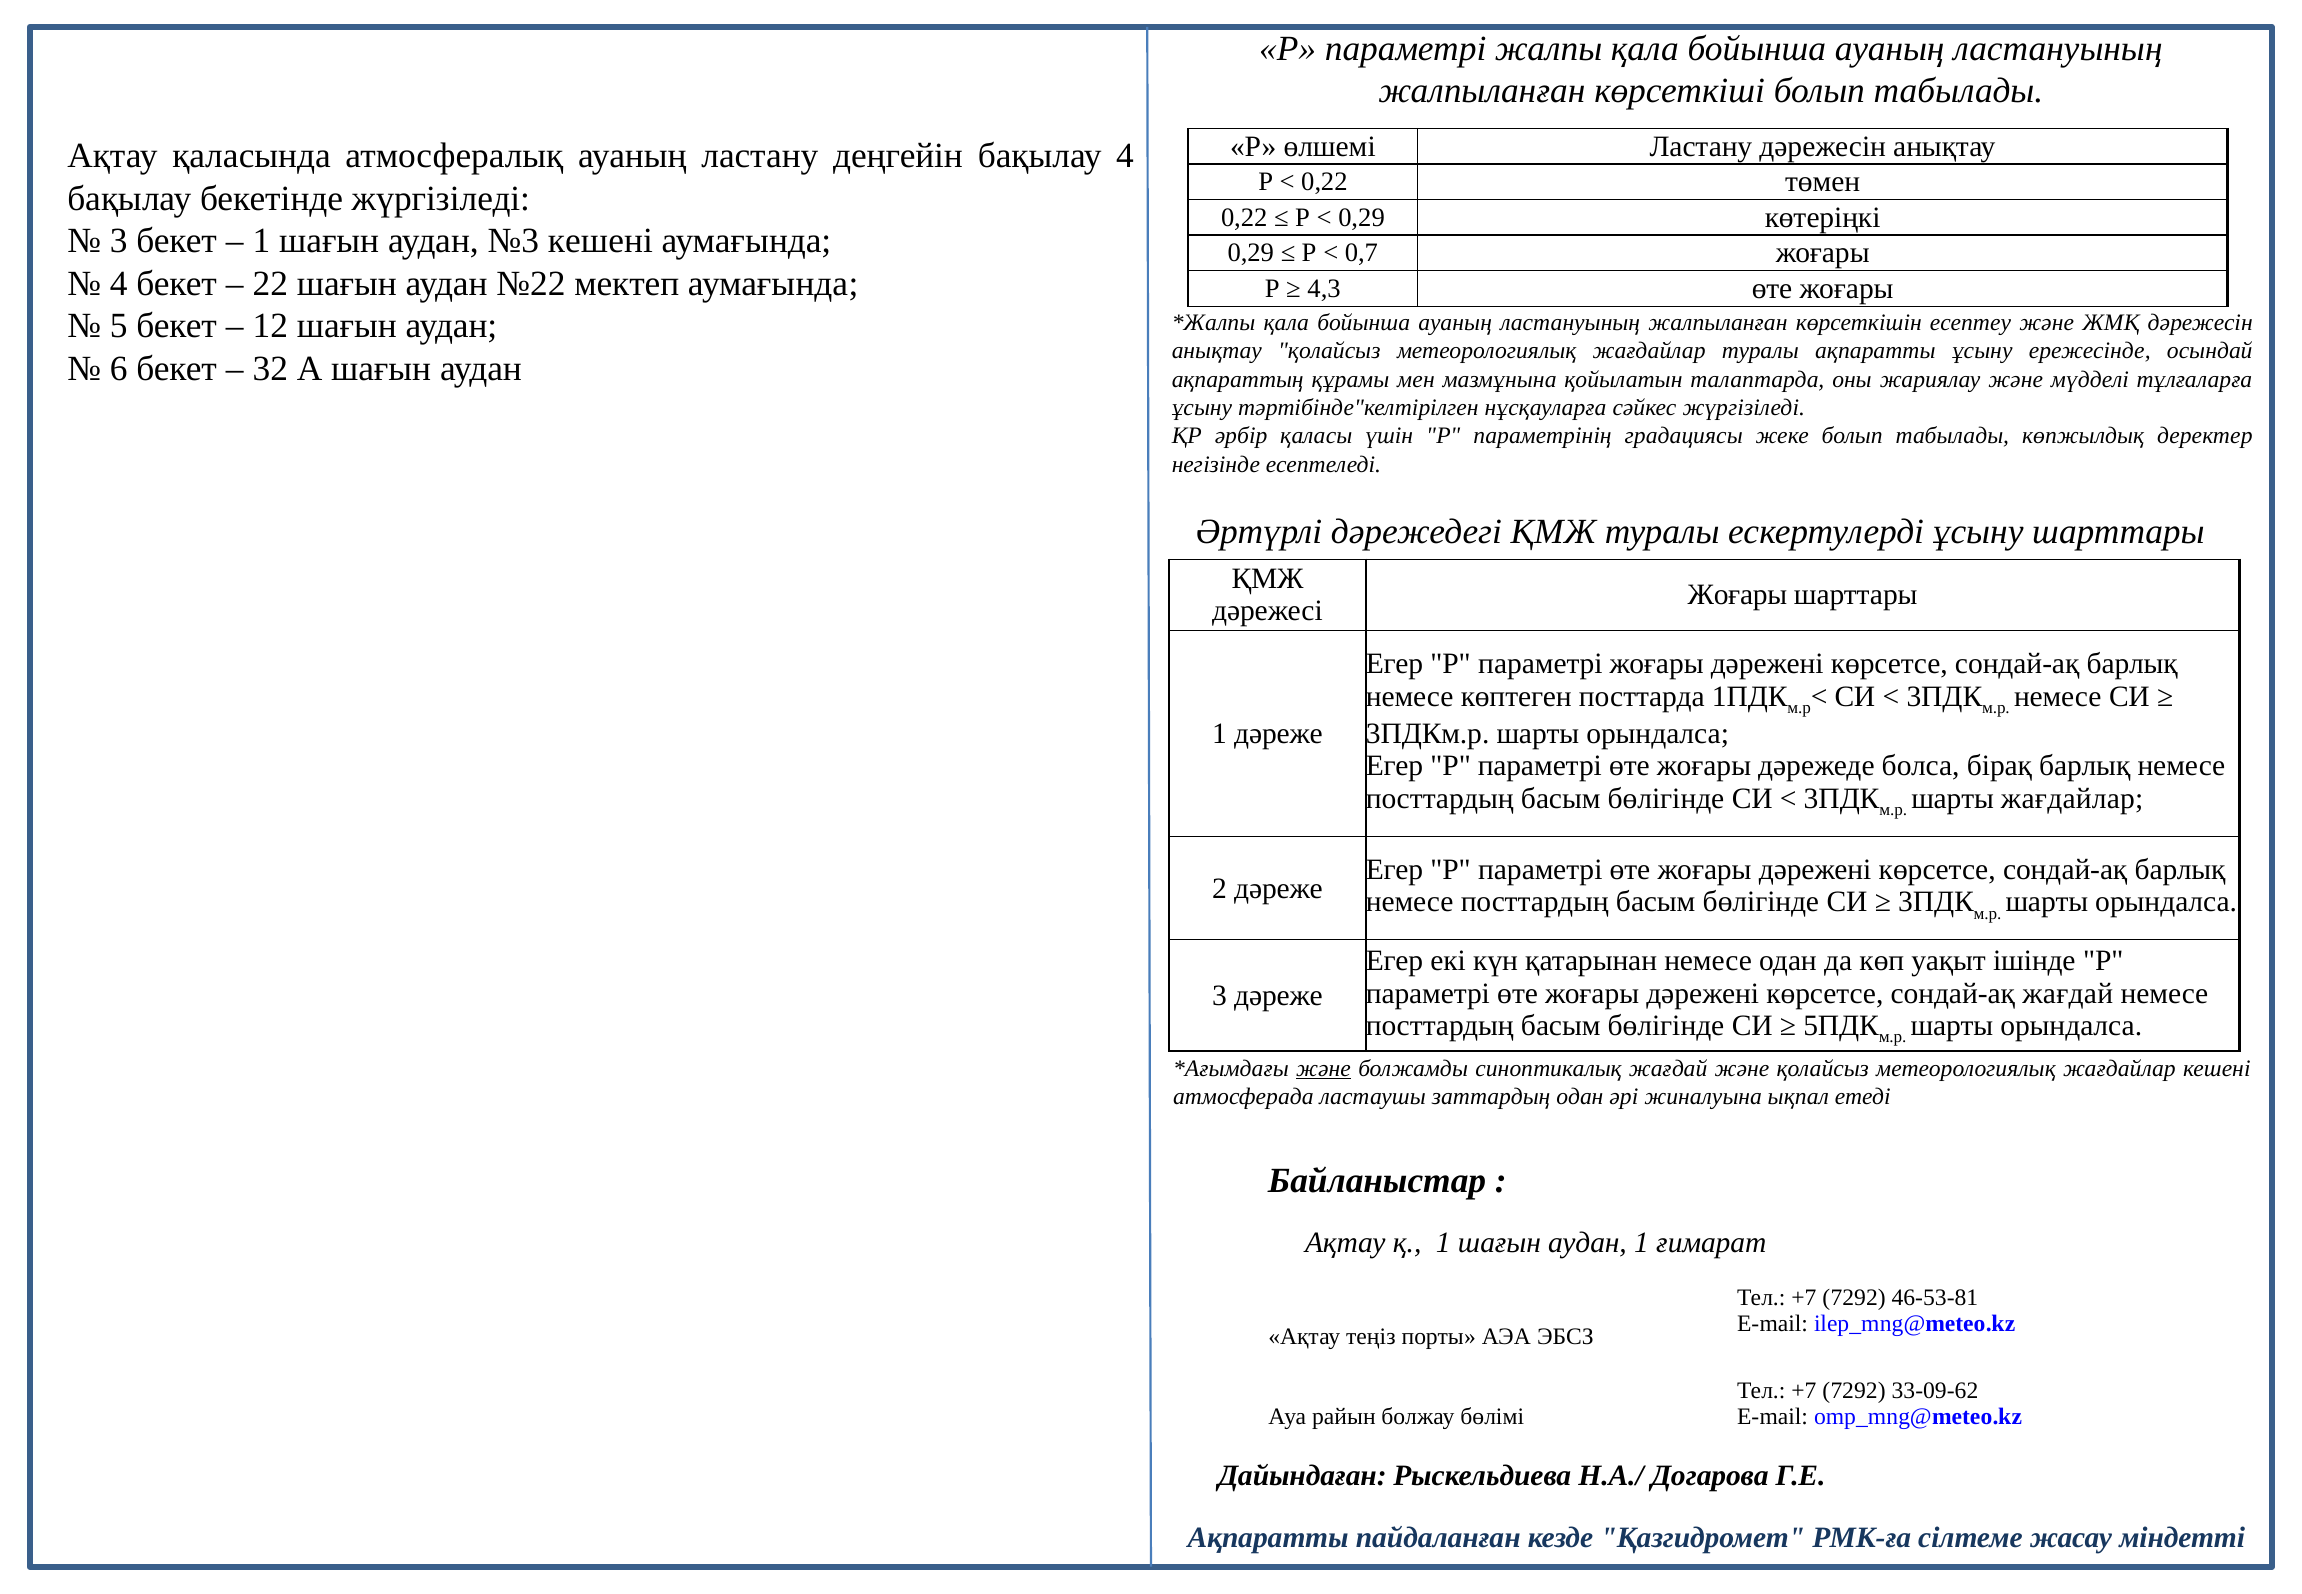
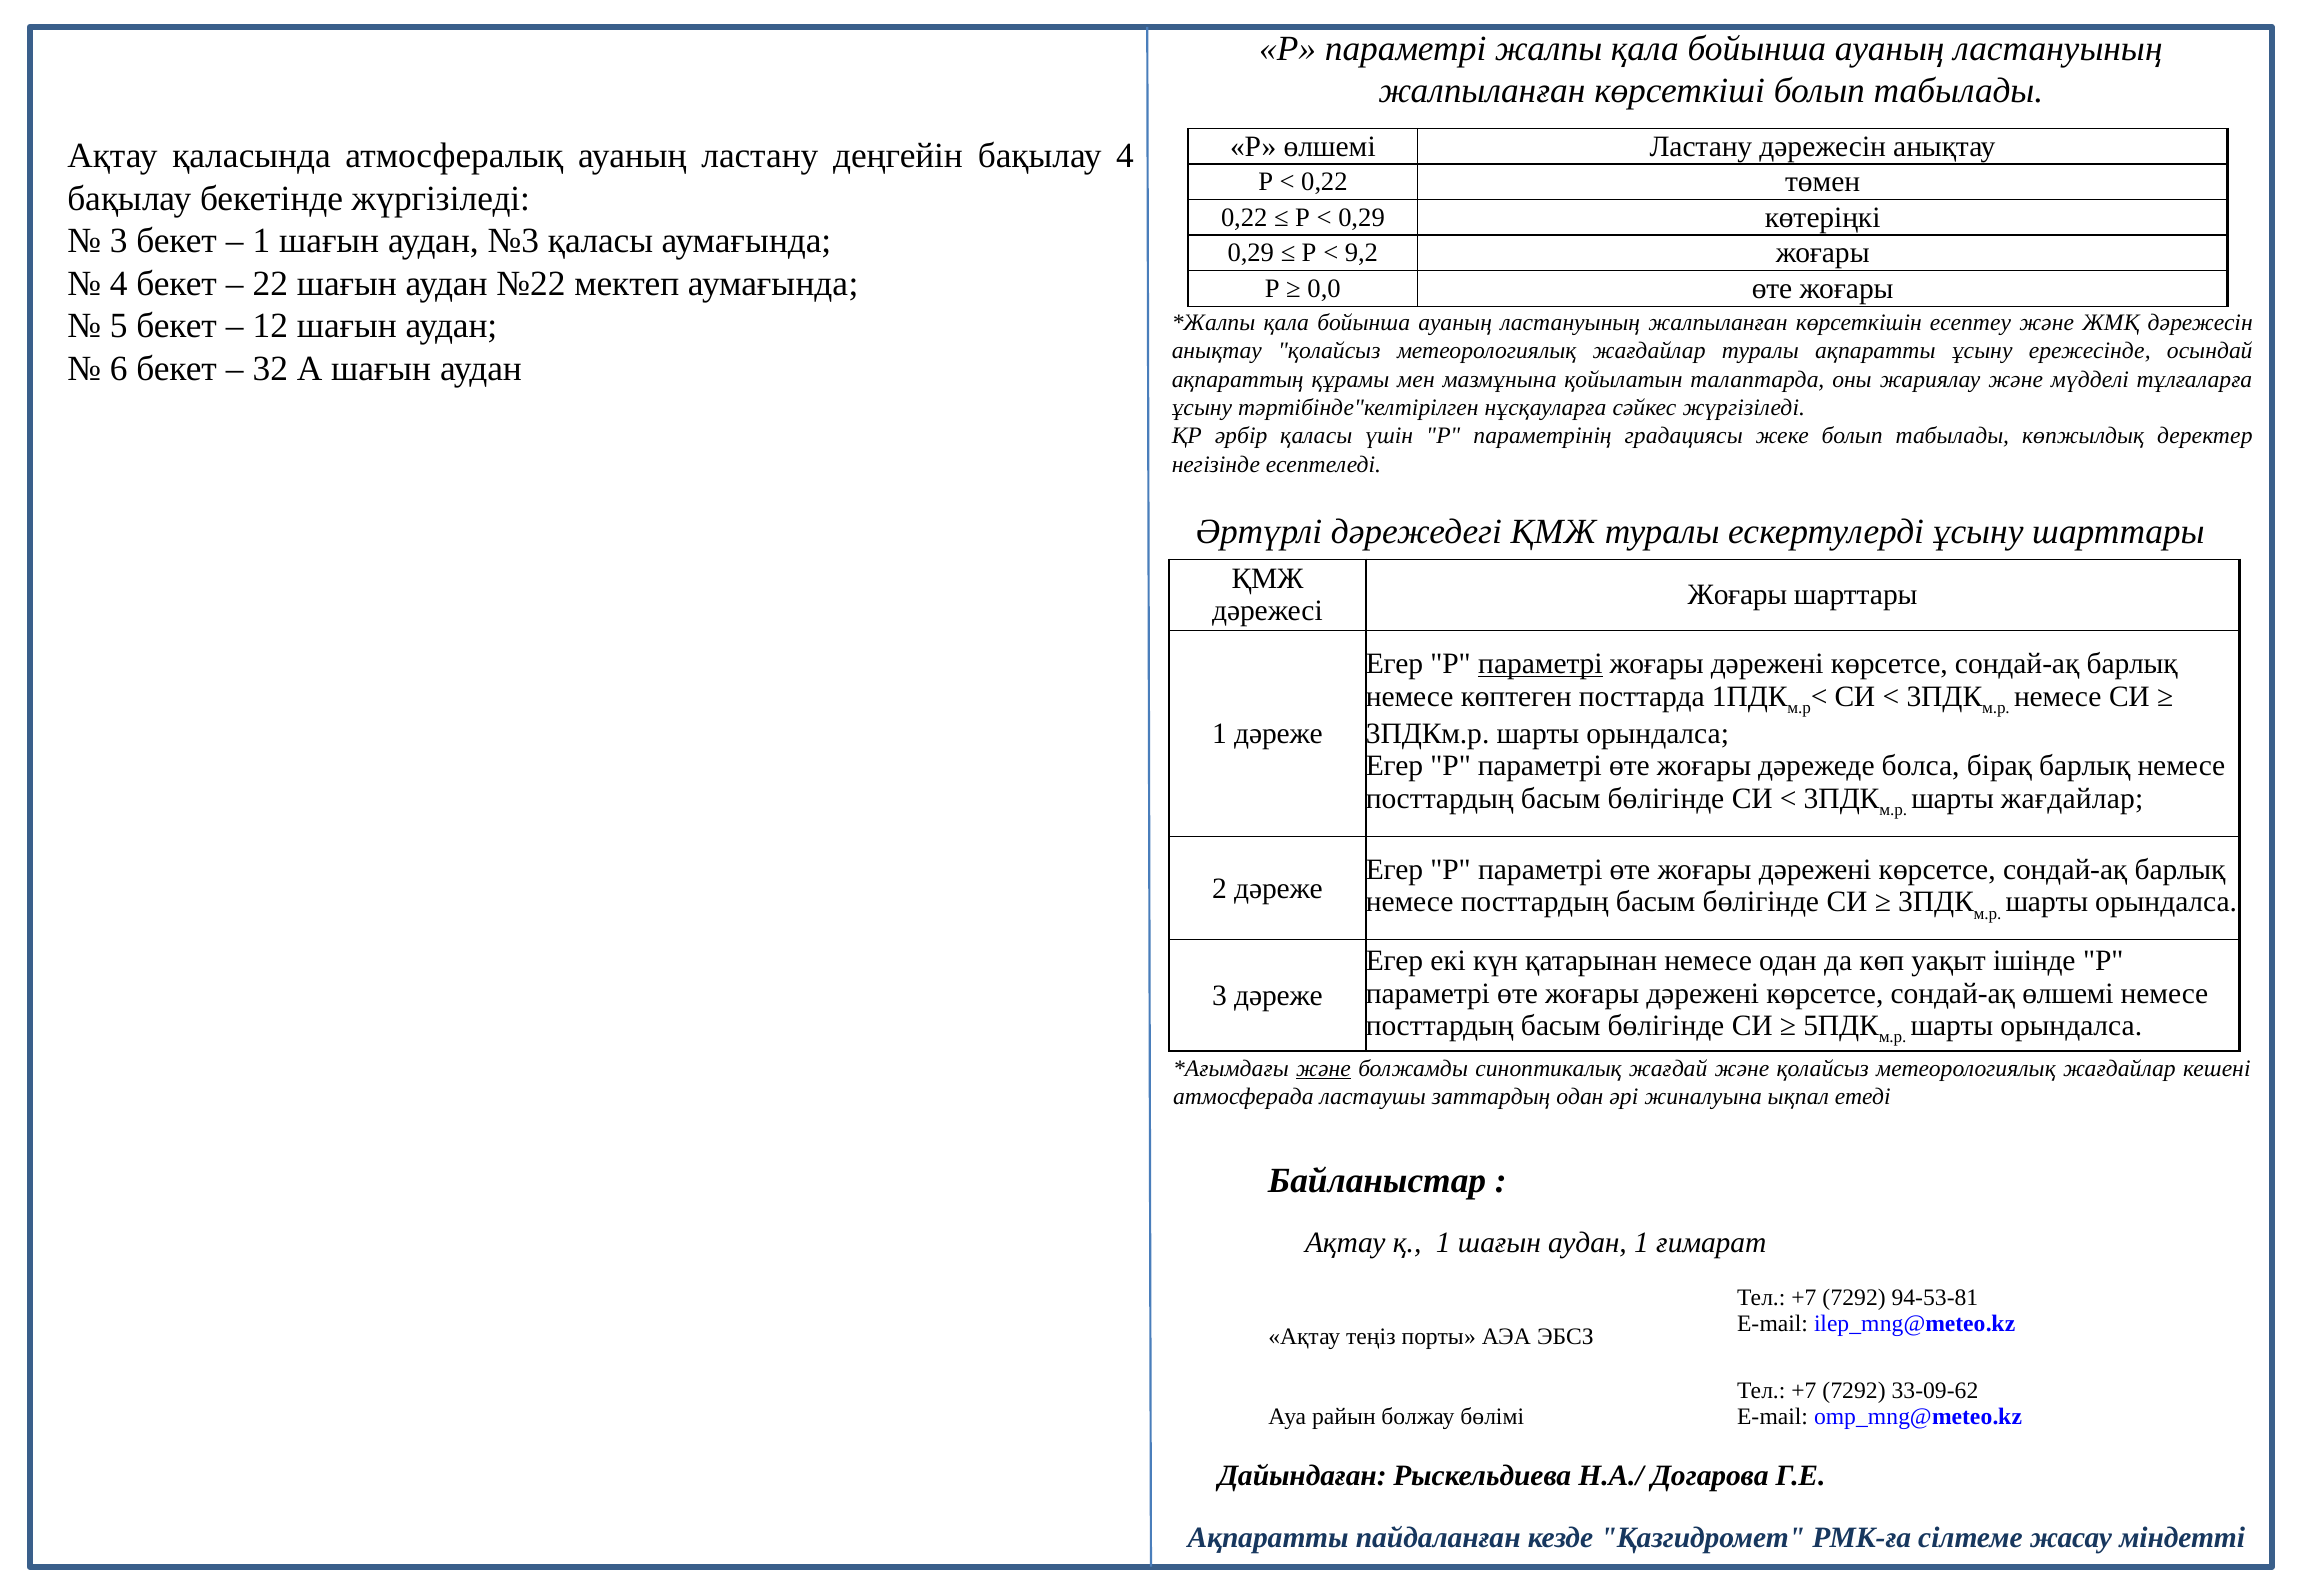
№3 кешені: кешені -> қаласы (600, 241)
0,7: 0,7 -> 9,2 (1361, 253)
4,3: 4,3 -> 0,0 (1324, 289)
параметрі underline: none -> present (1540, 664)
сондай-ақ жағдай: жағдай -> өлшемі (2068, 993)
46-53-81: 46-53-81 -> 94-53-81 (1935, 1297)
